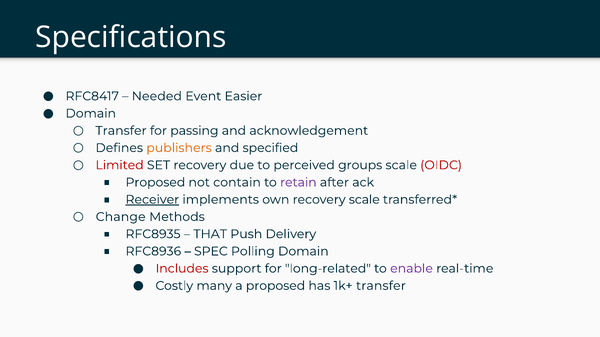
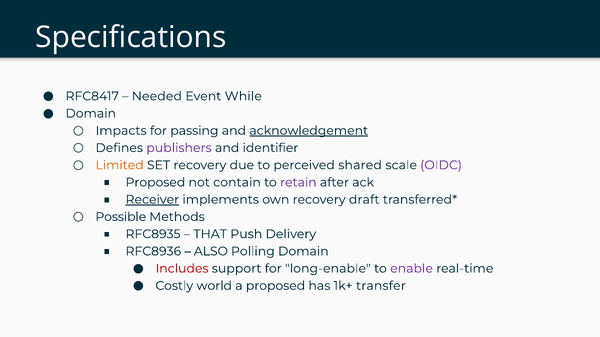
Easier: Easier -> While (243, 96)
Transfer: Transfer -> Impacts (121, 131)
acknowledgement underline: none -> present (309, 131)
publishers colour: orange -> purple (179, 148)
specified: specified -> identifier (270, 148)
Limited colour: red -> orange (120, 165)
groups: groups -> shared (360, 165)
OIDC colour: red -> purple (441, 165)
recovery scale: scale -> draft (364, 200)
Change: Change -> Possible (121, 217)
SPEC: SPEC -> ALSO (211, 252)
long-related: long-related -> long-enable (328, 269)
many: many -> world (214, 286)
